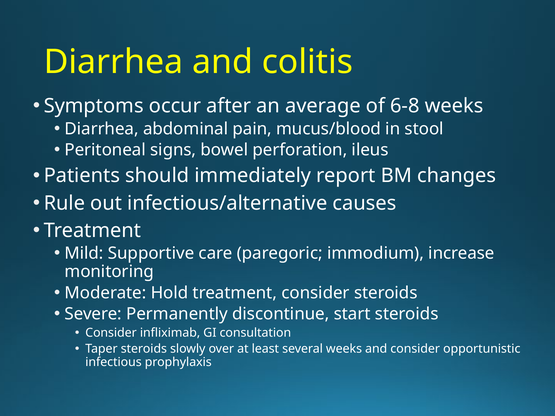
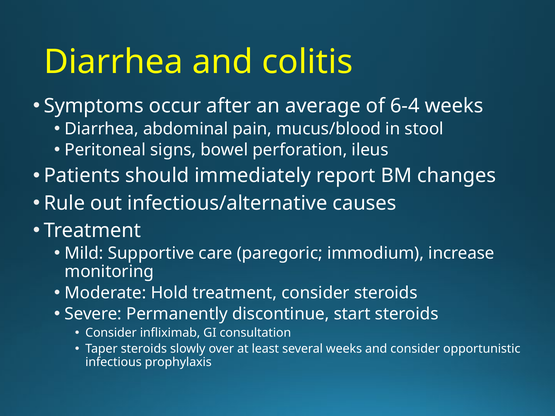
6-8: 6-8 -> 6-4 (405, 106)
